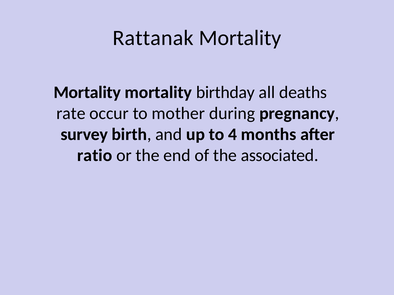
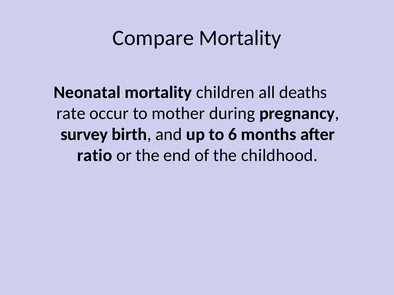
Rattanak: Rattanak -> Compare (153, 38)
Mortality: Mortality -> Neonatal (87, 93)
birthday: birthday -> children (225, 93)
4: 4 -> 6 (233, 135)
associated: associated -> childhood (279, 156)
